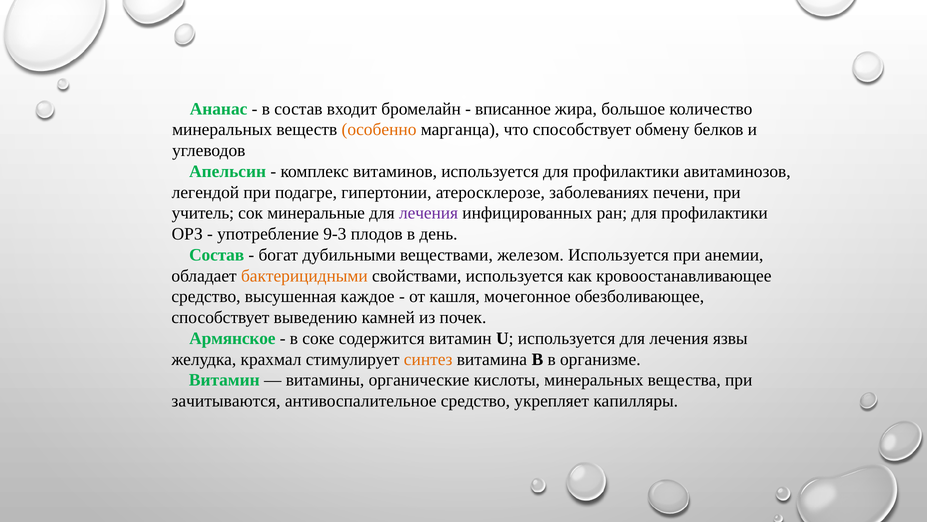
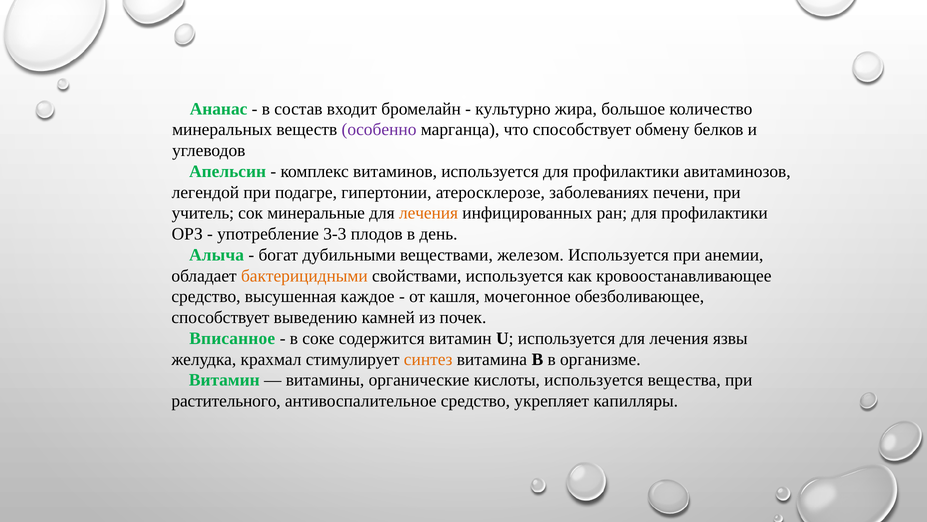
вписанное: вписанное -> культурно (513, 109)
особенно colour: orange -> purple (379, 130)
лечения colour: purple -> orange (429, 213)
9-3: 9-3 -> 3-3 (335, 234)
Состав: Состав -> Алыча (217, 255)
Армянское: Армянское -> Вписанное (232, 338)
кислоты минеральных: минеральных -> используется (594, 380)
зачитываются: зачитываются -> растительного (226, 401)
